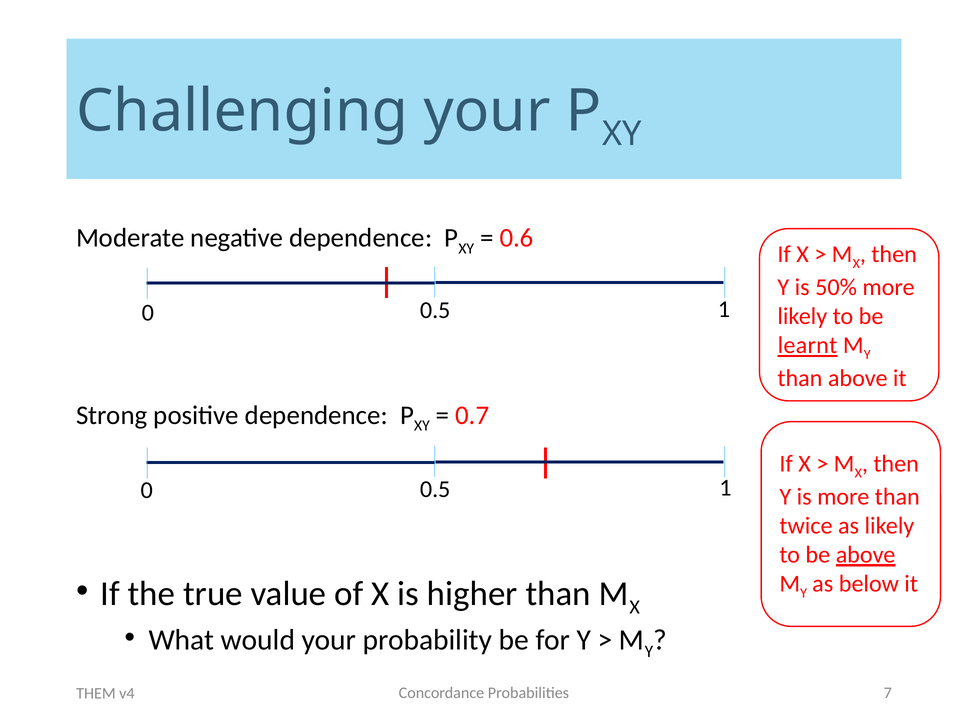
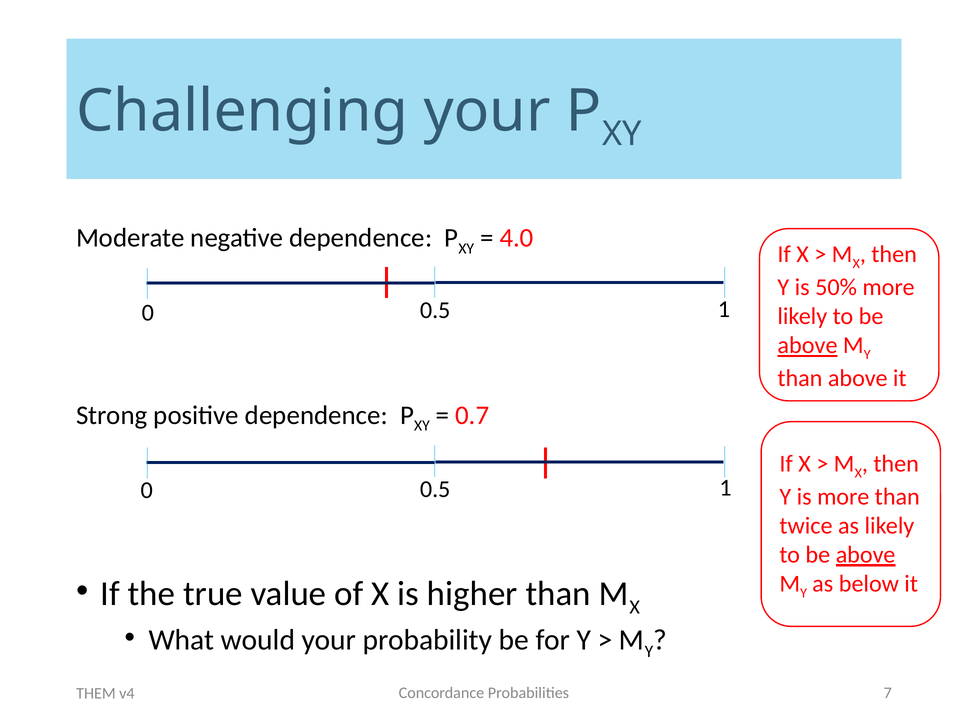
0.6: 0.6 -> 4.0 (517, 238)
learnt: learnt -> above (808, 345)
